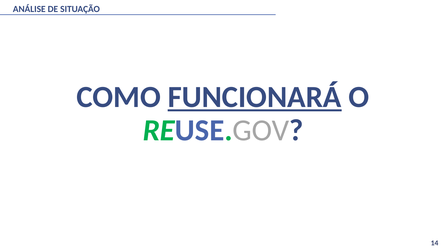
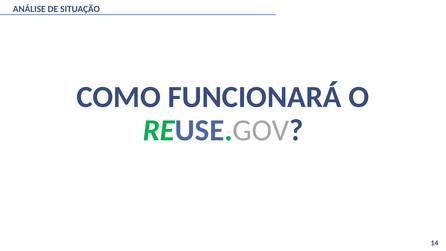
FUNCIONARÁ underline: present -> none (255, 97)
